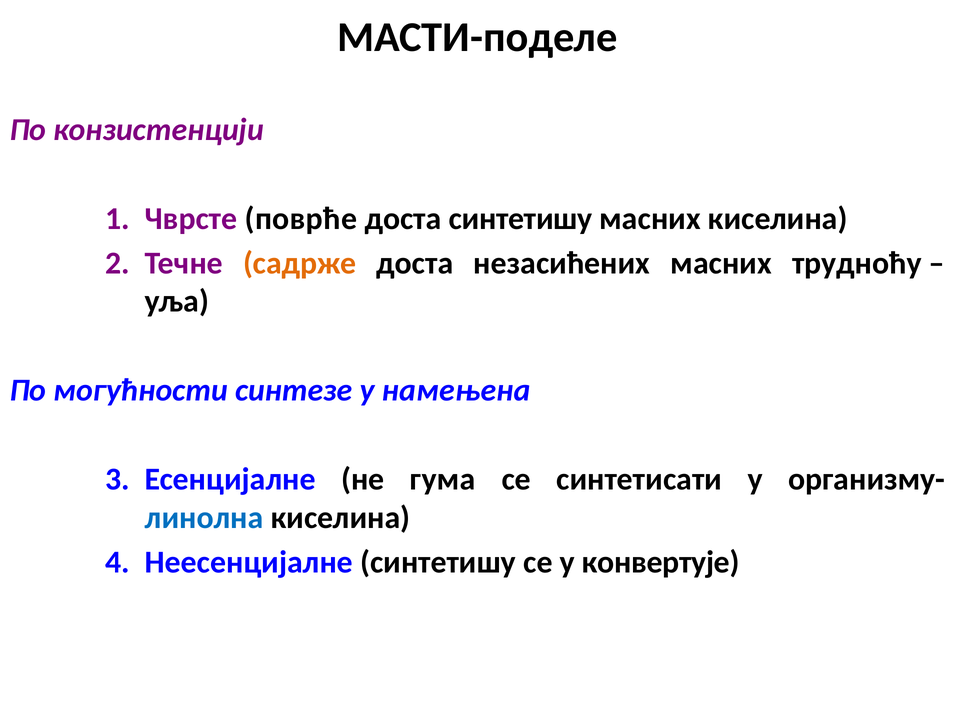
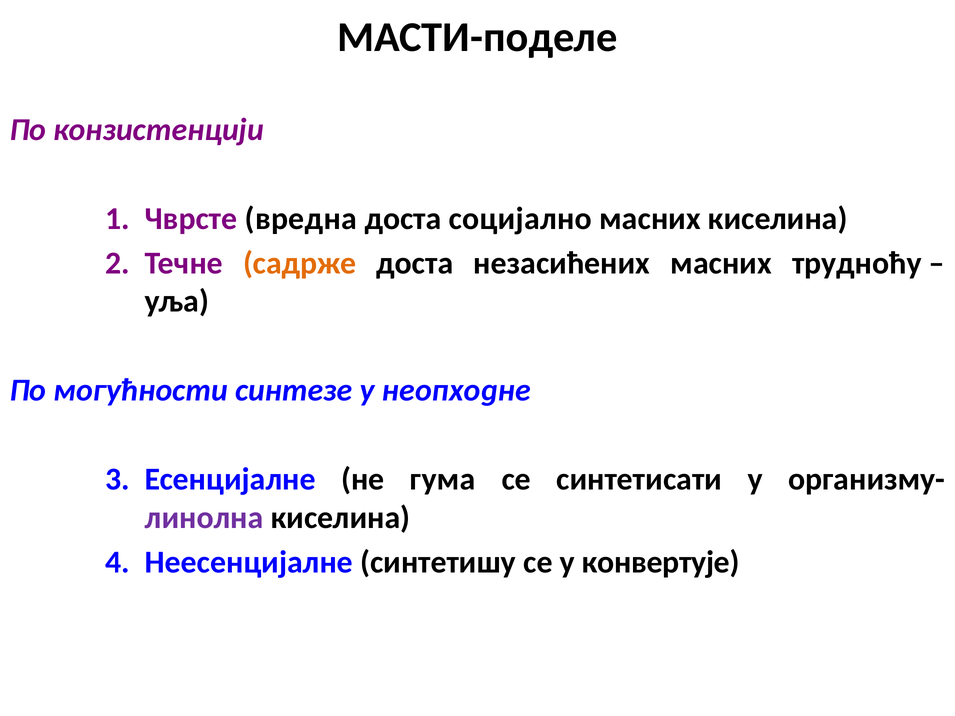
поврће: поврће -> вредна (301, 219)
доста синтетишу: синтетишу -> социјално (520, 219)
намењена: намењена -> неопходне (456, 391)
линолна colour: blue -> purple (204, 518)
